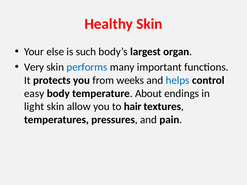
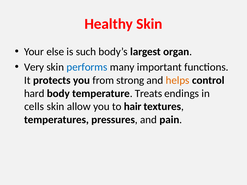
weeks: weeks -> strong (130, 80)
helps colour: blue -> orange (178, 80)
easy: easy -> hard (34, 94)
About: About -> Treats (148, 94)
light: light -> cells (34, 107)
